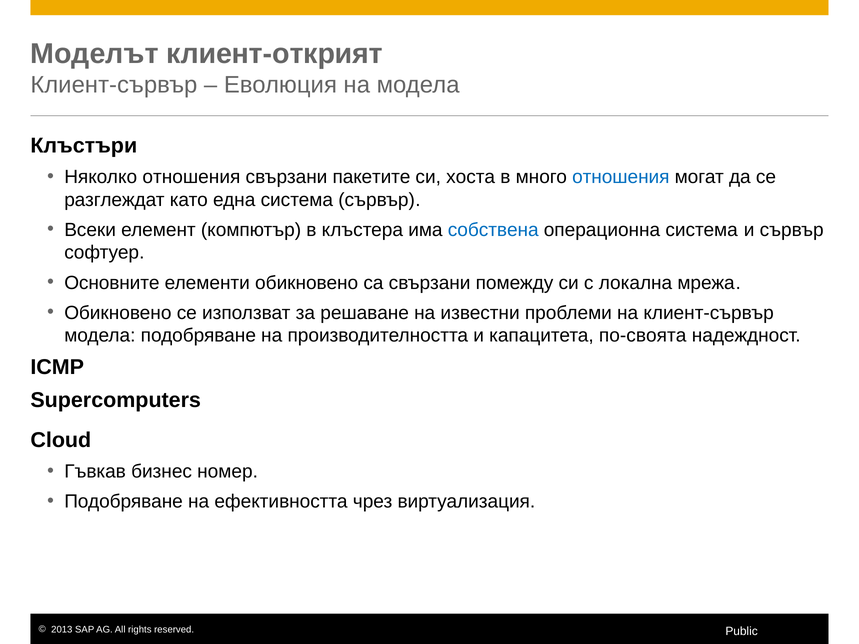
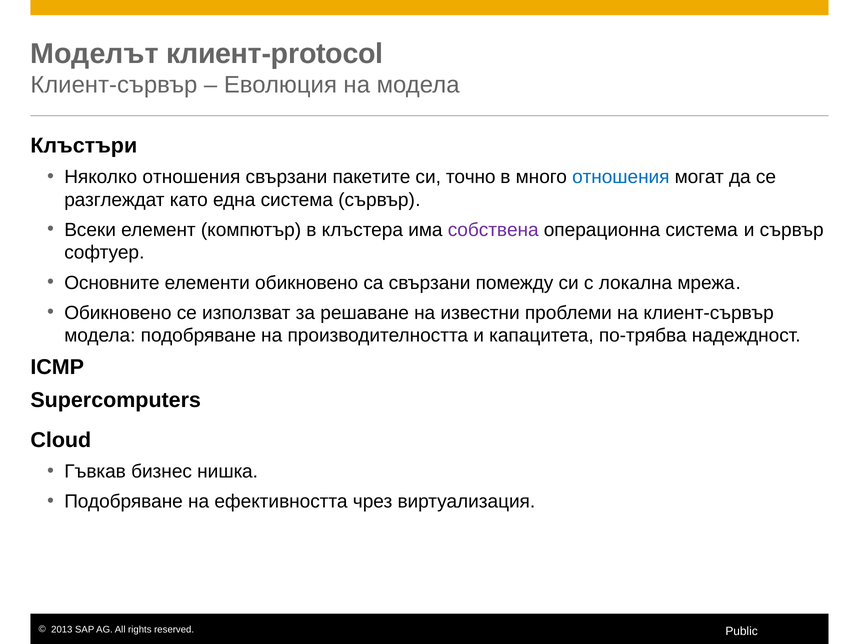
клиент-открият: клиент-открият -> клиент-protocol (275, 54)
хоста: хоста -> точно (471, 177)
собствена colour: blue -> purple (493, 230)
по-своята: по-своята -> по-трябва (643, 336)
номер: номер -> нишка (228, 472)
